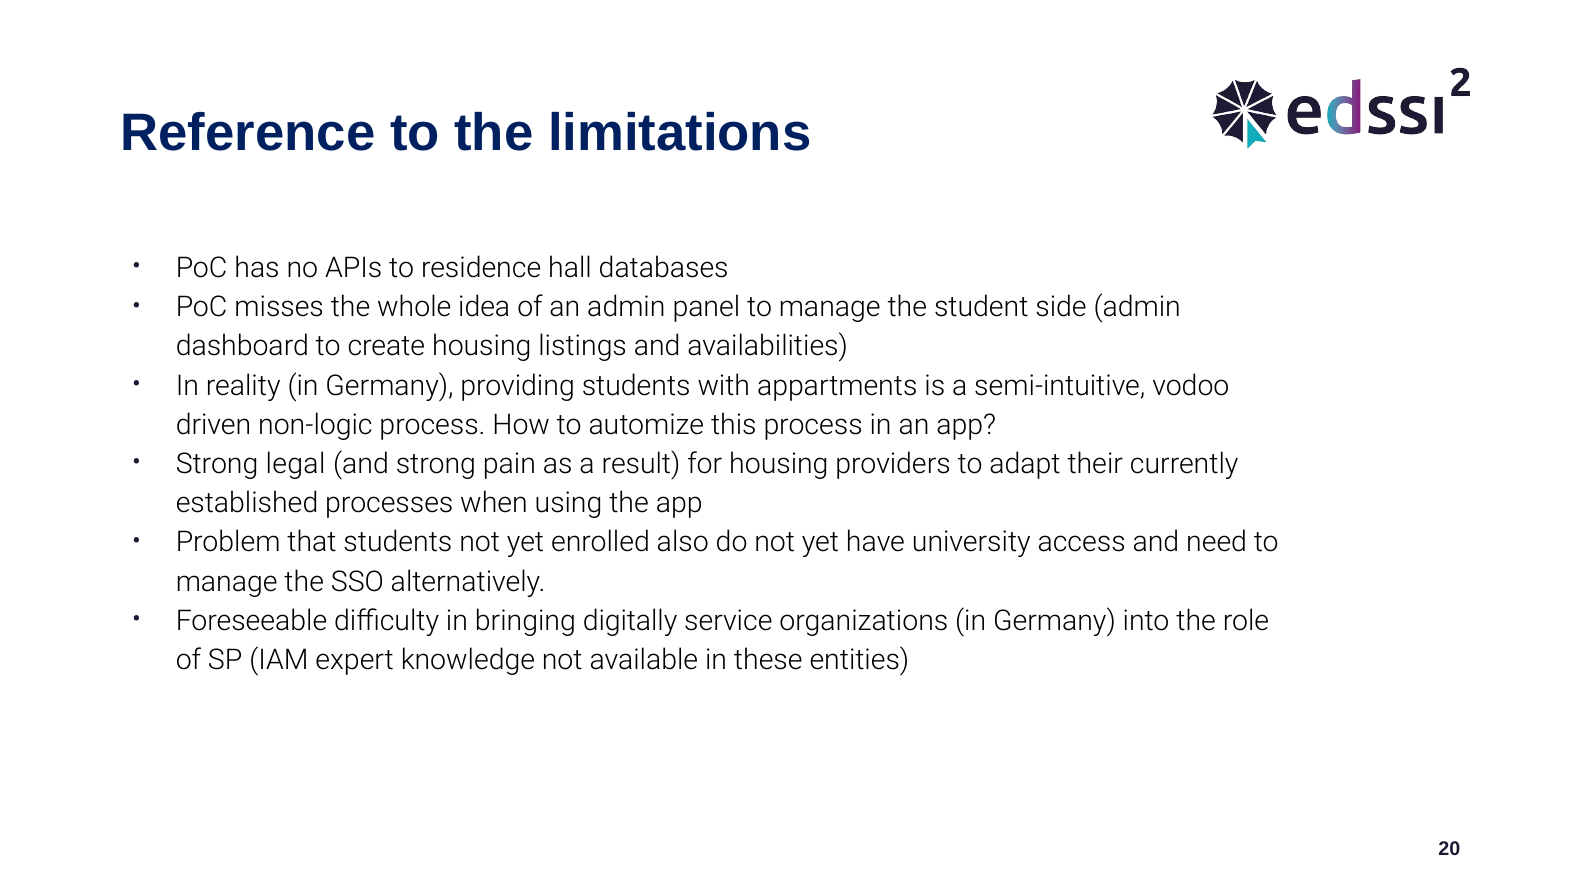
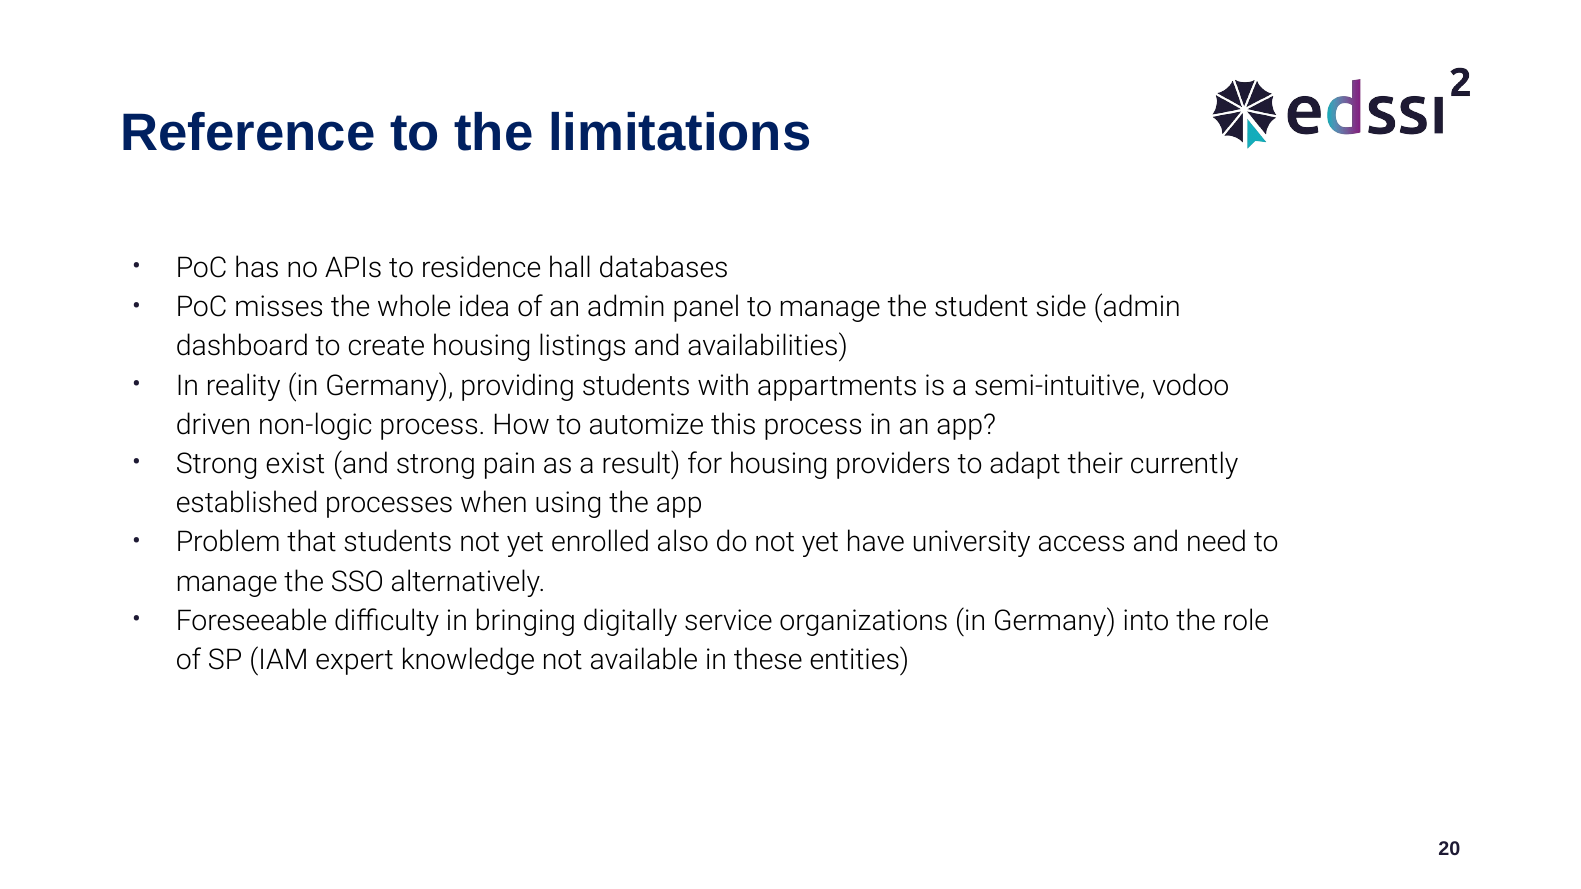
legal: legal -> exist (296, 464)
